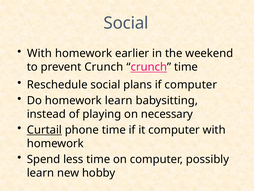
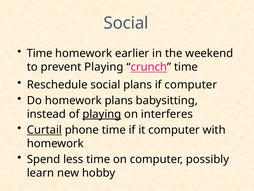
With: With -> Time (40, 53)
prevent Crunch: Crunch -> Playing (104, 67)
homework learn: learn -> plans (119, 100)
playing underline: none -> present (102, 114)
necessary: necessary -> interferes (167, 114)
